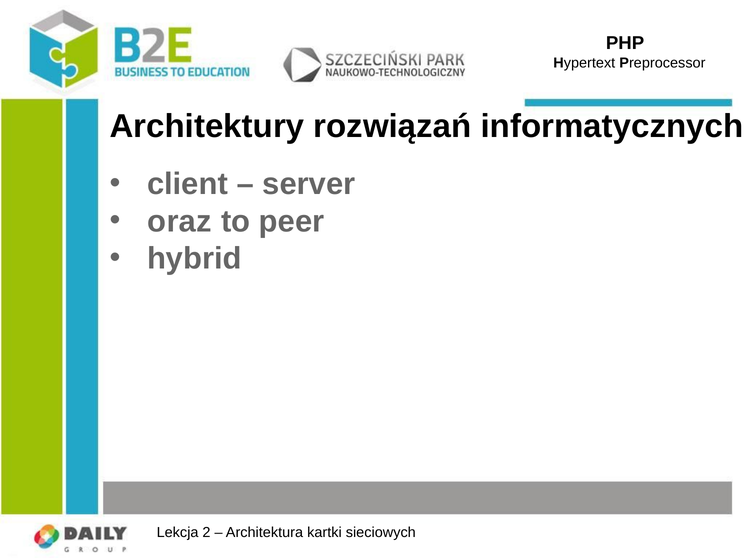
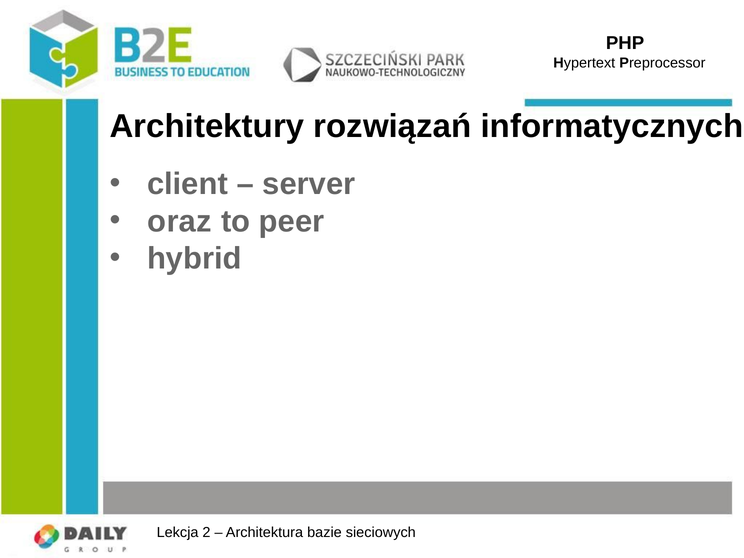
kartki: kartki -> bazie (324, 532)
